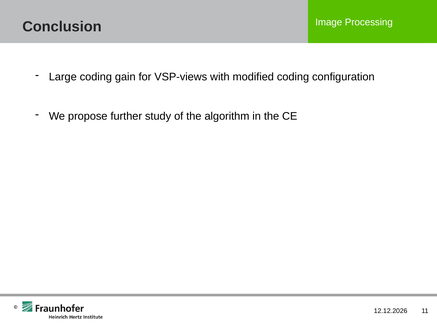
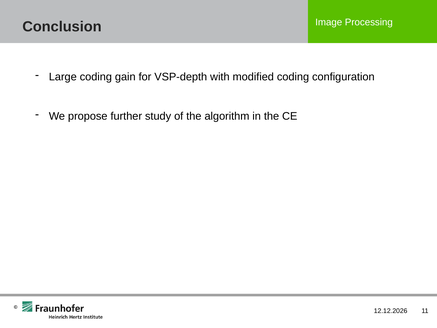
VSP-views: VSP-views -> VSP-depth (181, 77)
